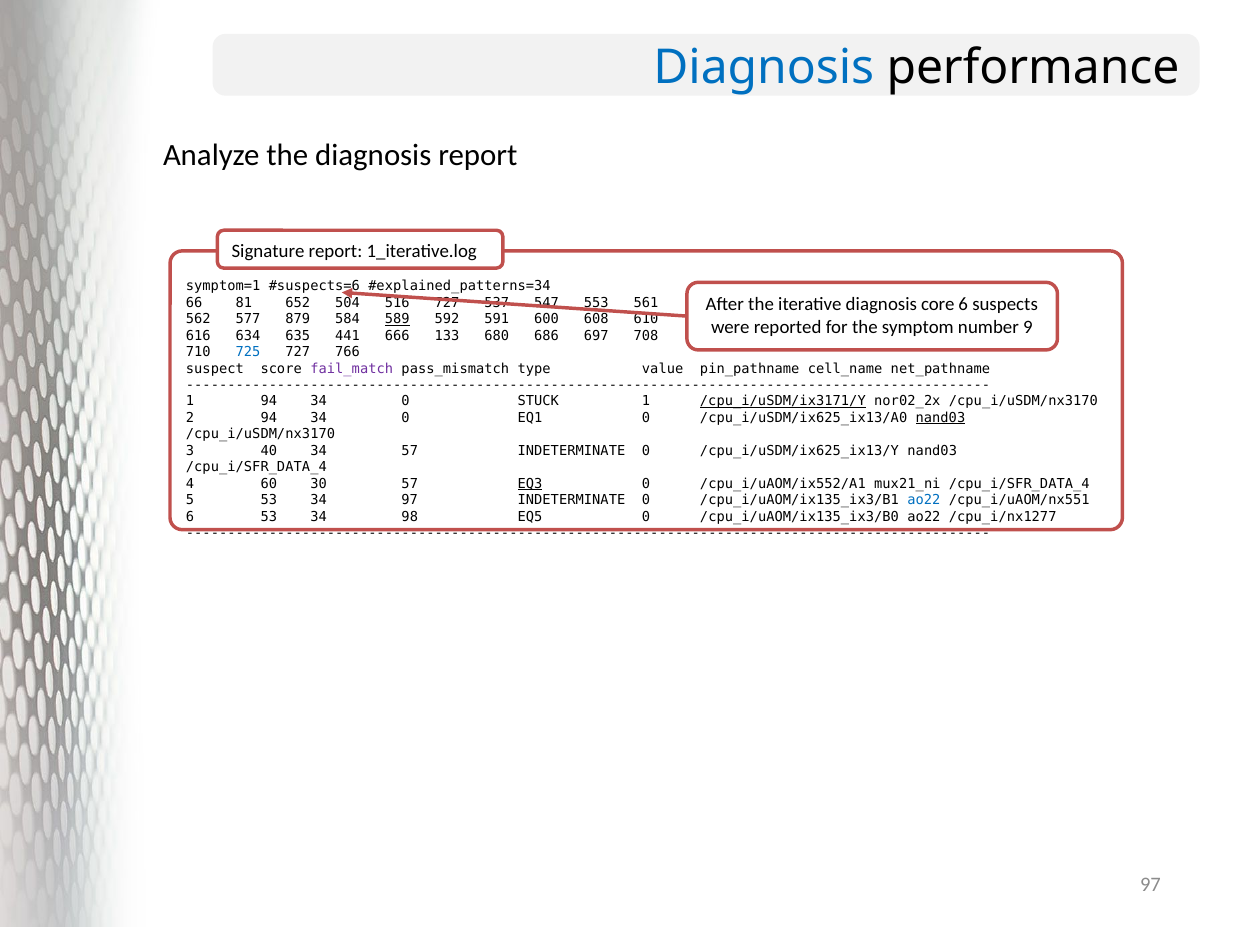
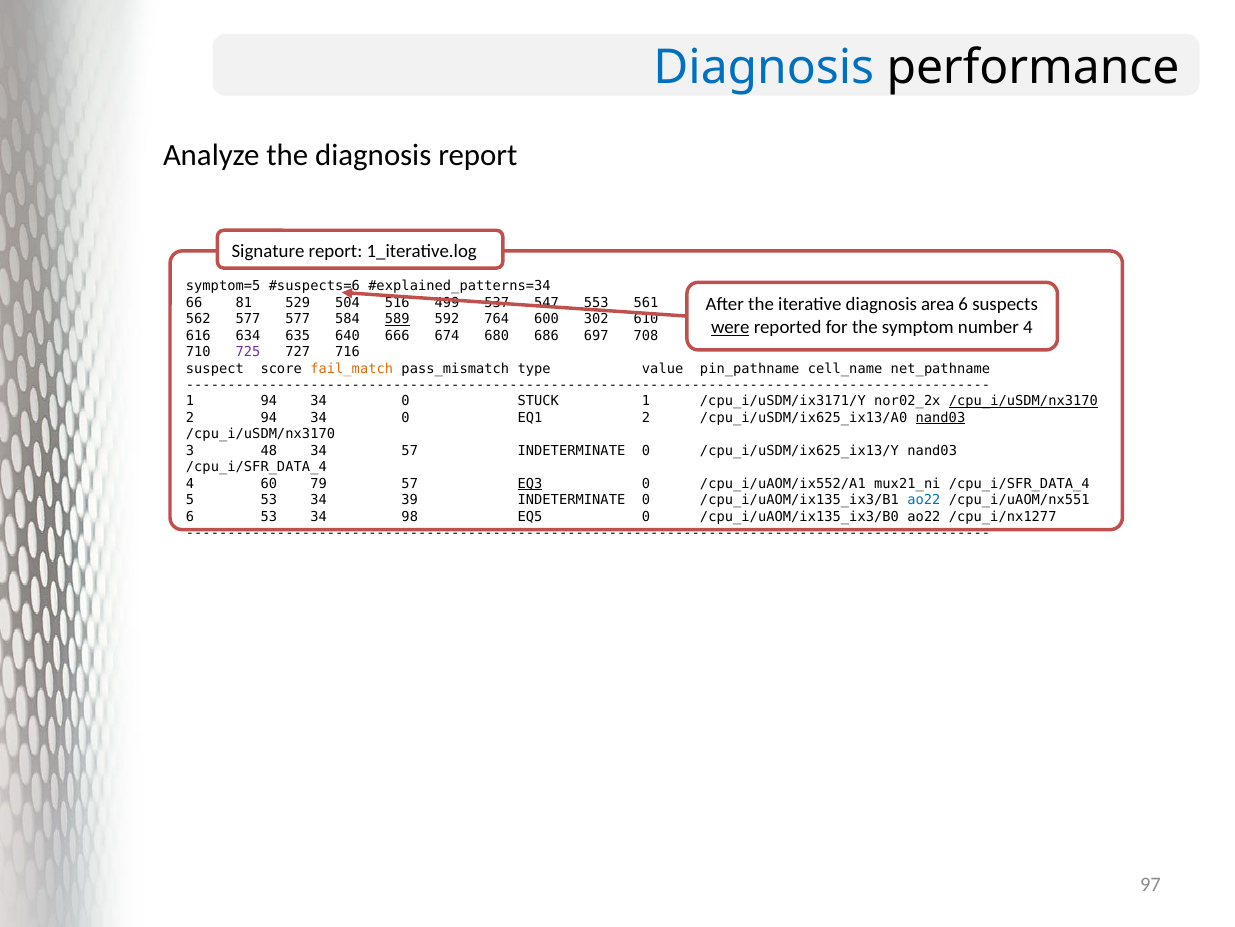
symptom=1: symptom=1 -> symptom=5 (223, 286)
652: 652 -> 529 (298, 302)
516 727: 727 -> 499 (447, 302)
core: core -> area (938, 304)
577 879: 879 -> 577 (298, 319)
591: 591 -> 764 (497, 319)
608: 608 -> 302 (596, 319)
were underline: none -> present (730, 327)
number 9: 9 -> 4 (1028, 327)
441: 441 -> 640 (348, 335)
133: 133 -> 674 (447, 335)
725 colour: blue -> purple (248, 352)
766: 766 -> 716 (348, 352)
fail_match colour: purple -> orange (352, 368)
/cpu_i/uSDM/ix3171/Y underline: present -> none (783, 401)
/cpu_i/uSDM/nx3170 underline: none -> present (1023, 401)
EQ1 0: 0 -> 2 (646, 418)
40: 40 -> 48 (269, 450)
30: 30 -> 79 (319, 483)
34 97: 97 -> 39 (410, 500)
